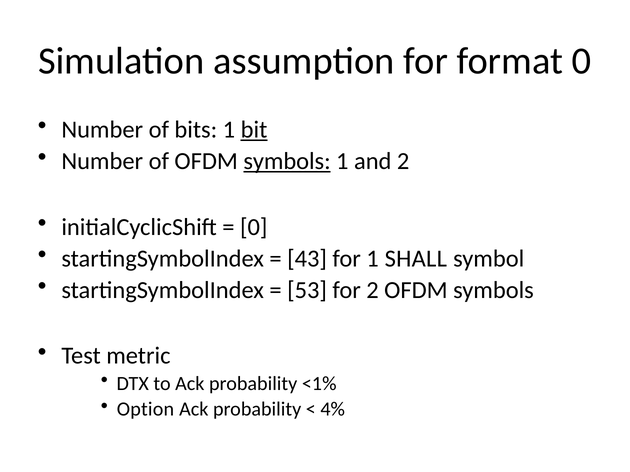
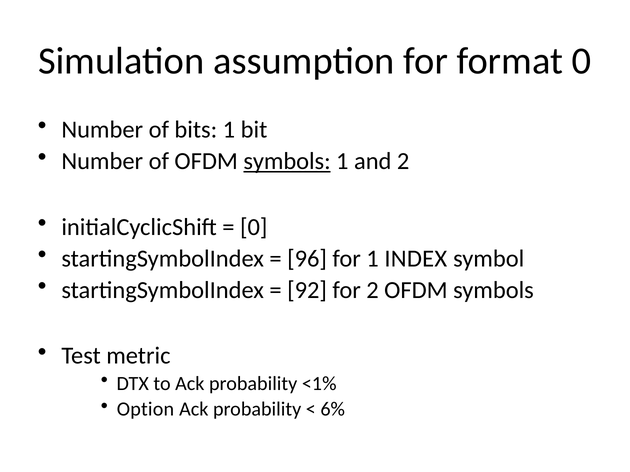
bit underline: present -> none (254, 130)
43: 43 -> 96 (307, 259)
SHALL: SHALL -> INDEX (416, 259)
53: 53 -> 92 (307, 290)
4%: 4% -> 6% (333, 410)
